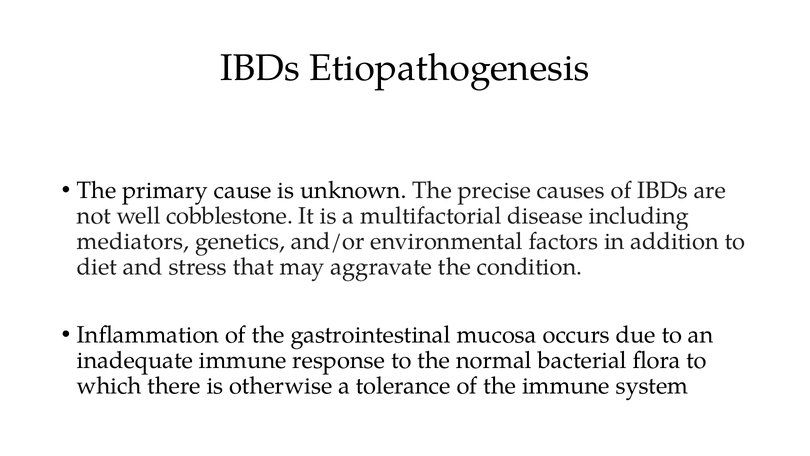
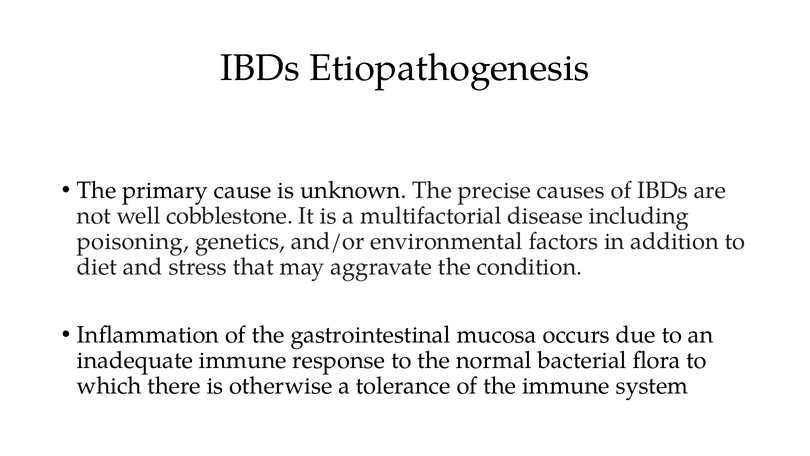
mediators: mediators -> poisoning (133, 241)
